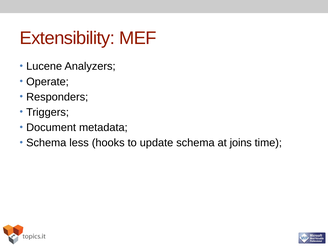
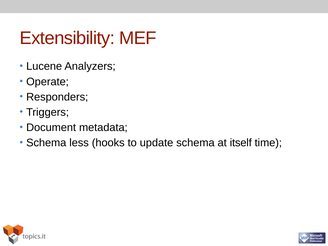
joins: joins -> itself (241, 143)
